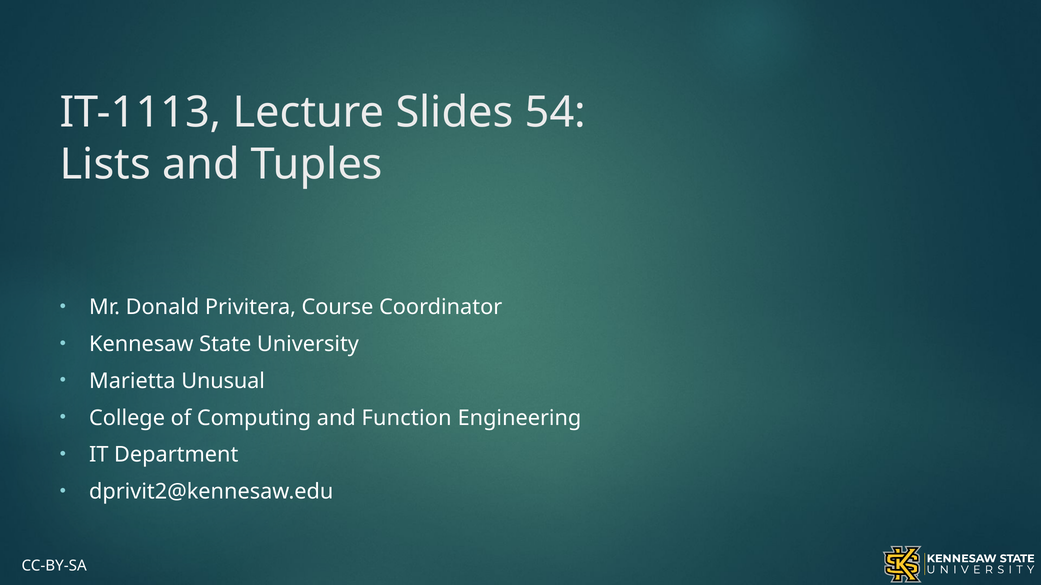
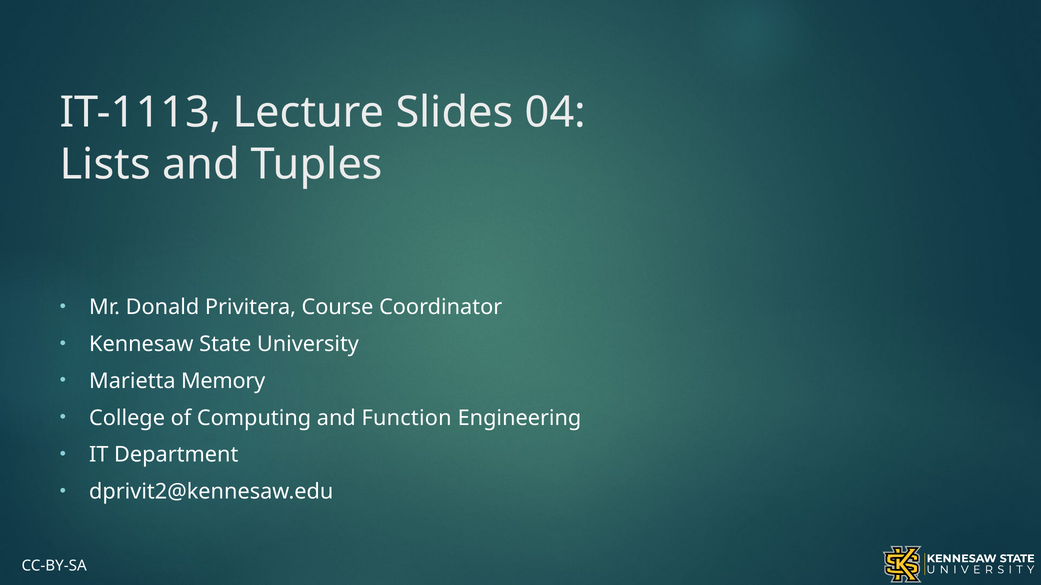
54: 54 -> 04 (555, 112)
Unusual: Unusual -> Memory (223, 381)
